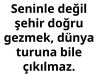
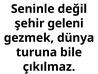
doğru: doğru -> geleni (66, 23)
